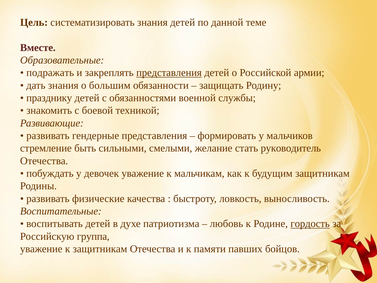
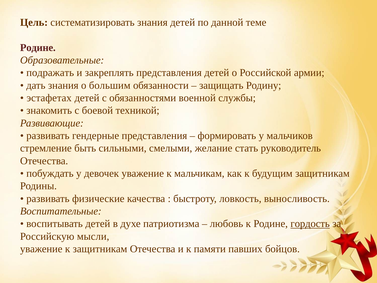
Вместе: Вместе -> Родине (38, 48)
представления underline: present -> none (169, 73)
празднику: празднику -> эстафетах (49, 98)
группа: группа -> мысли (93, 236)
